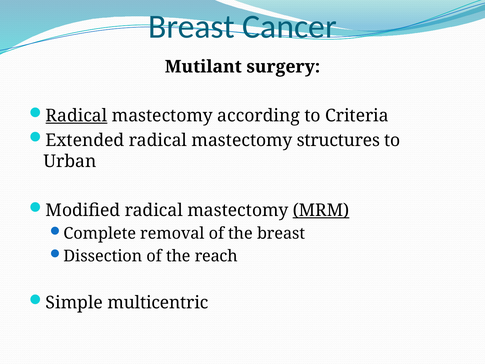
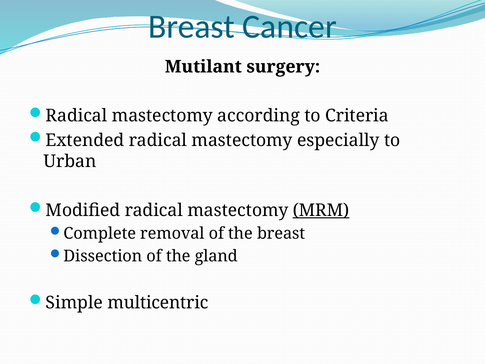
Radical underline: present -> none (76, 116)
structures: structures -> especially (338, 140)
reach: reach -> gland (216, 256)
